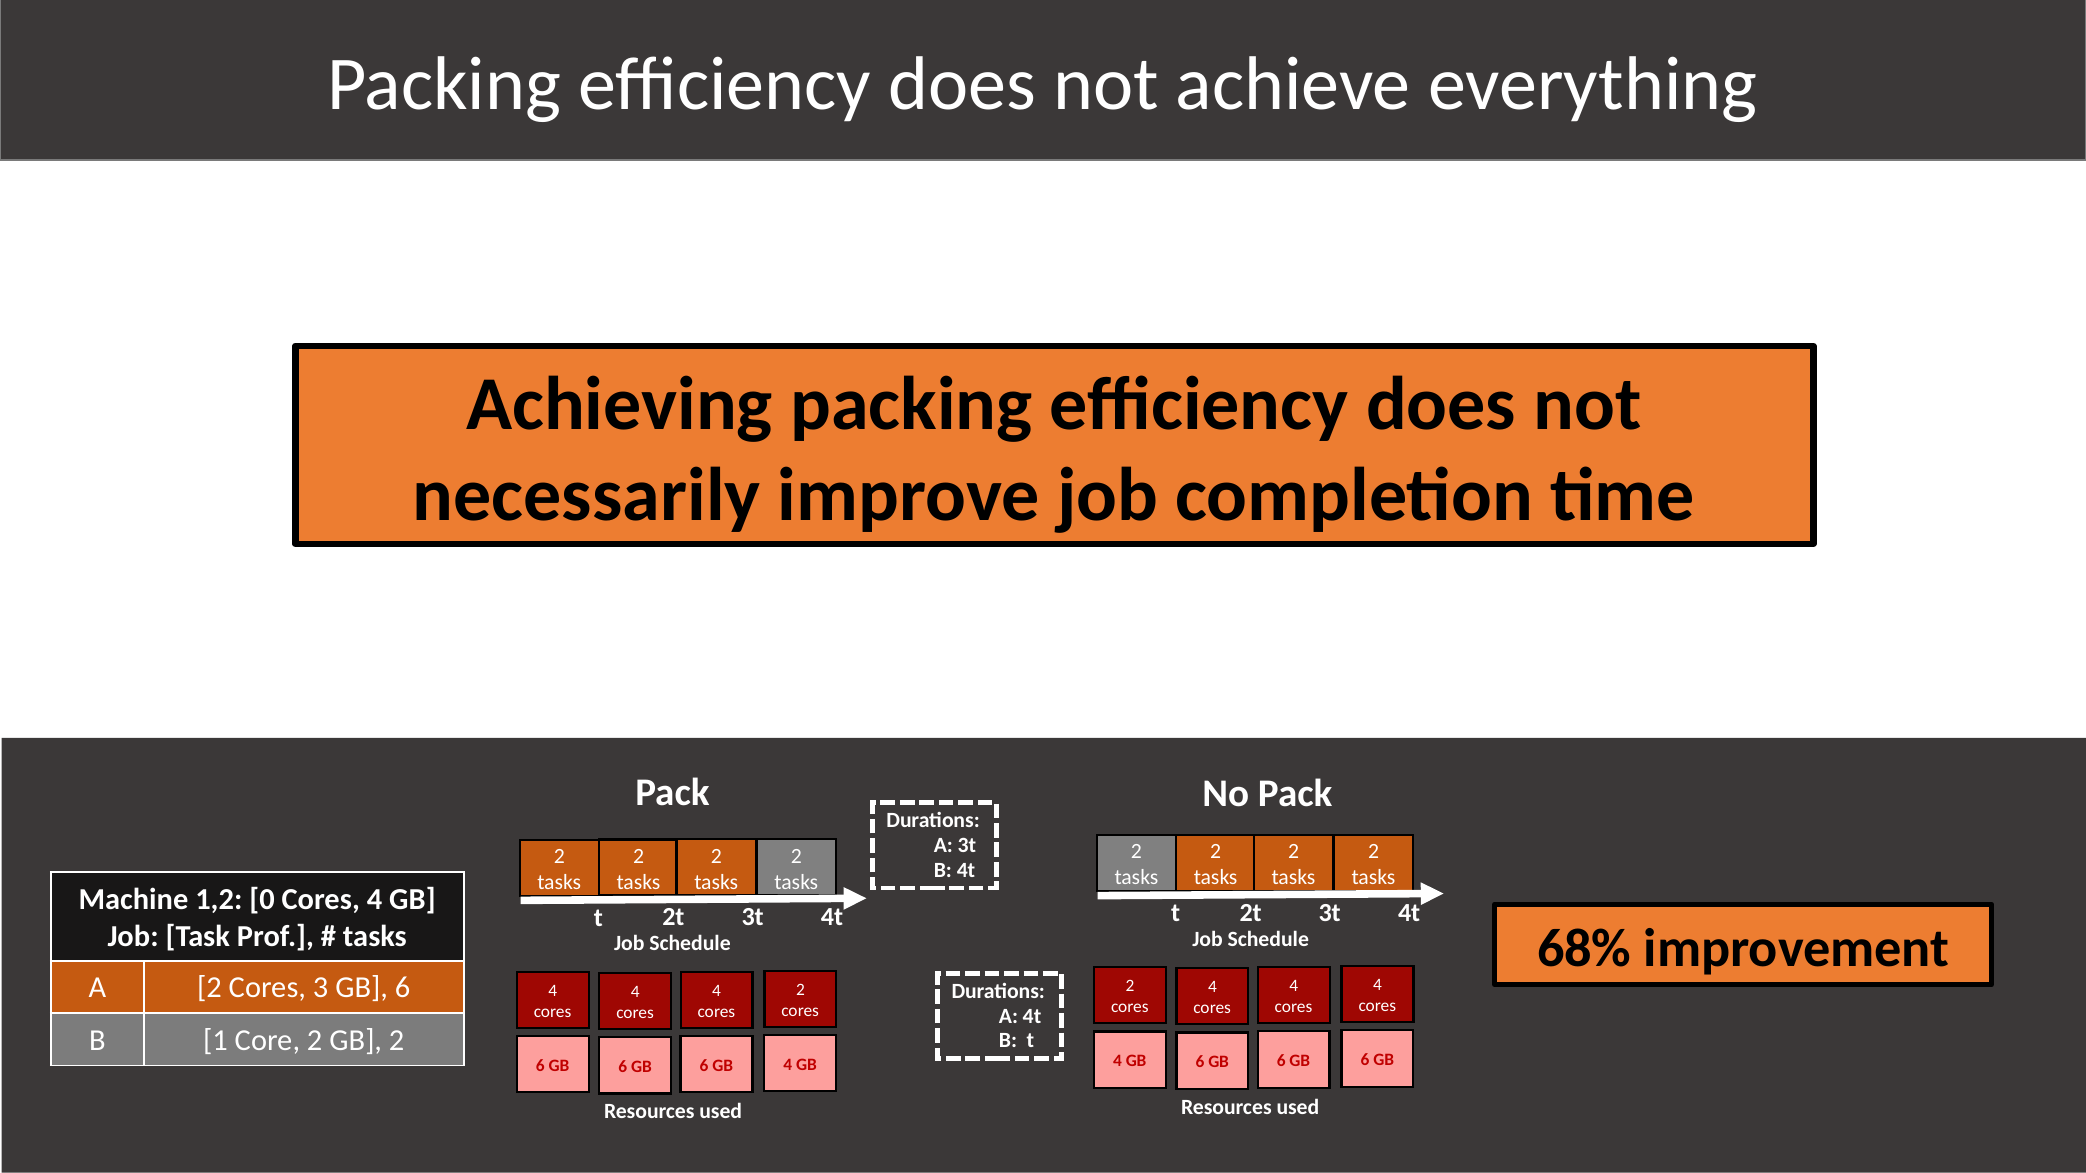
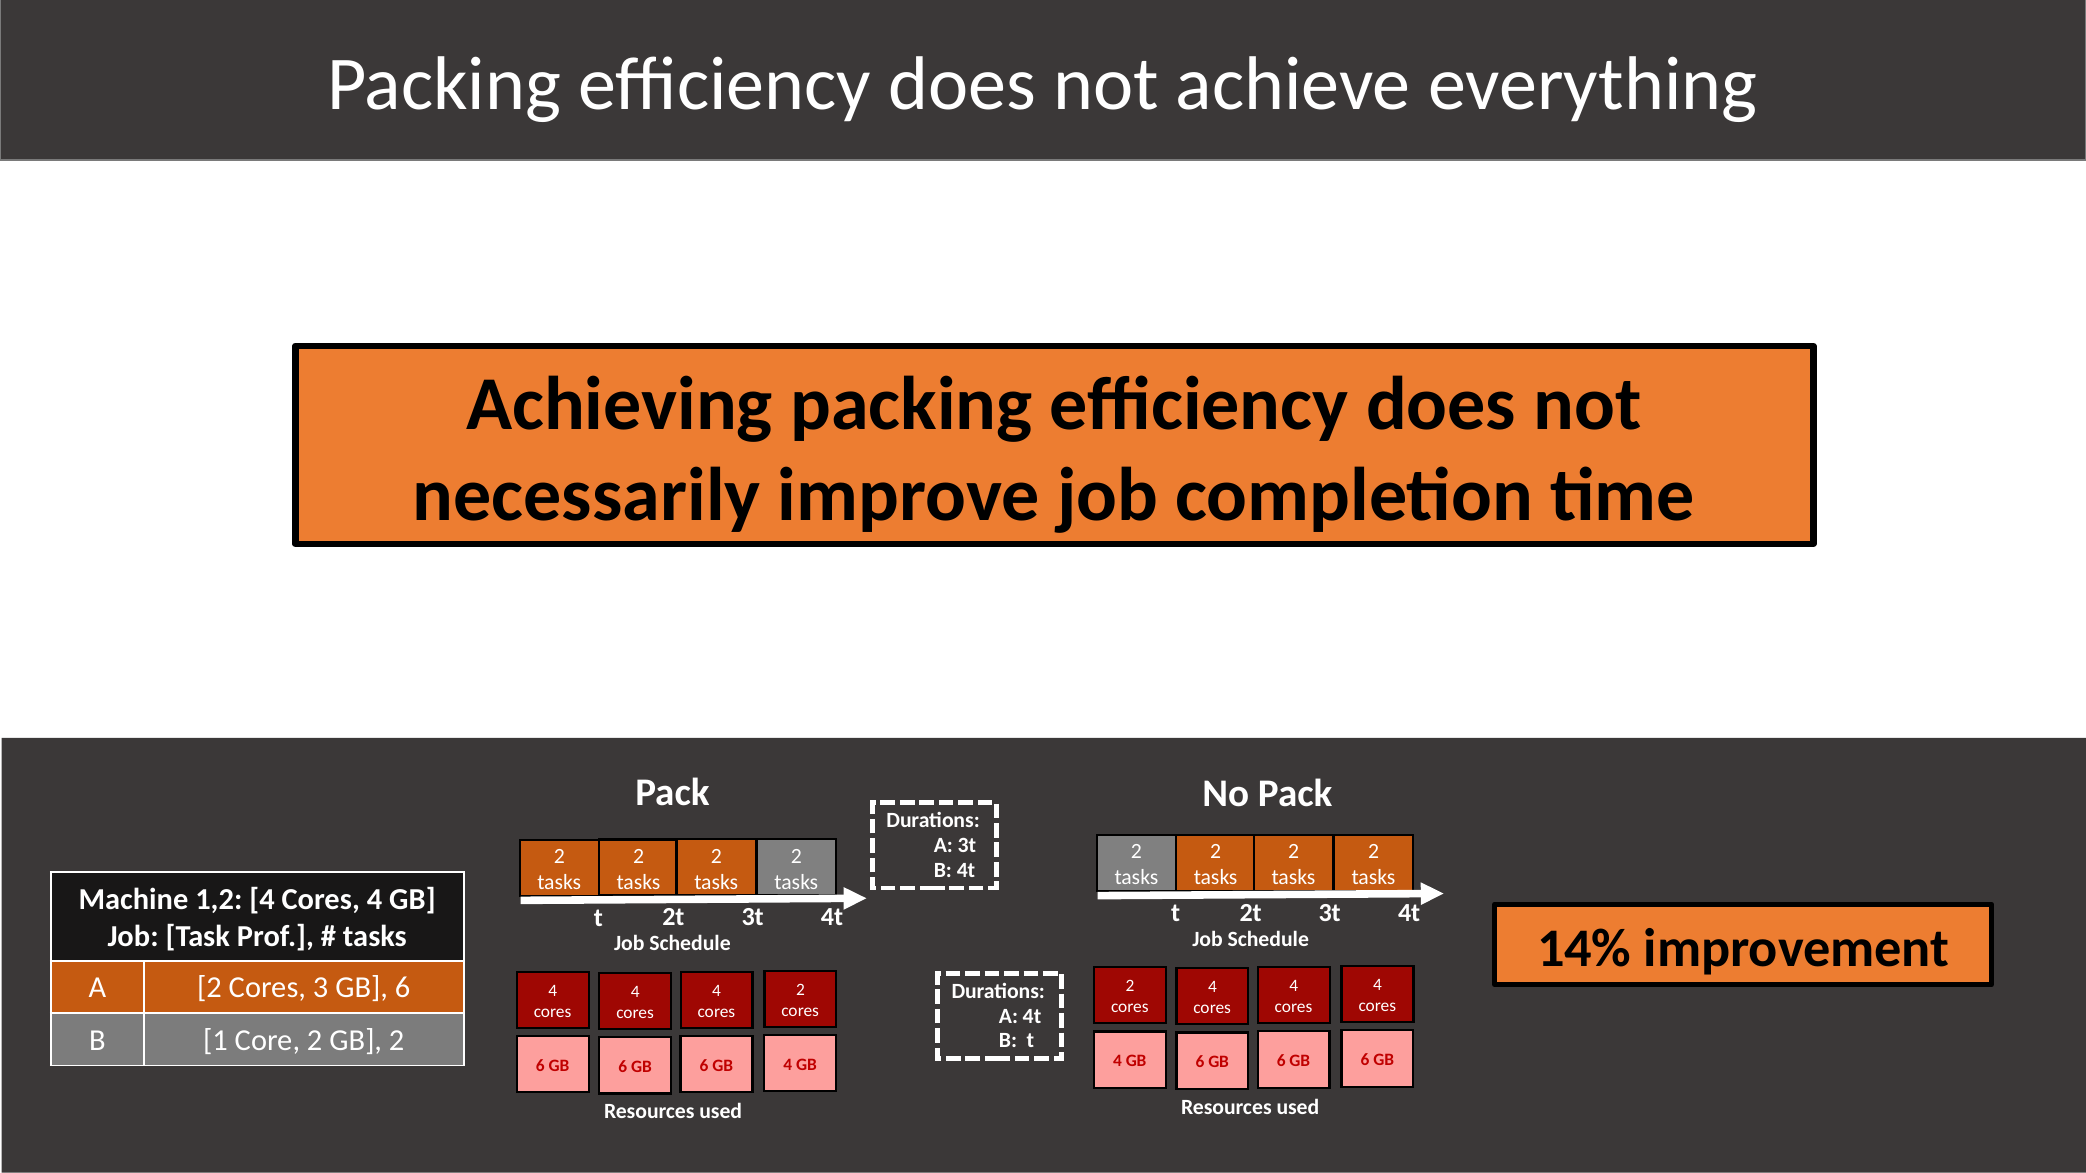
1,2 0: 0 -> 4 (262, 899)
68%: 68% -> 14% (1584, 949)
